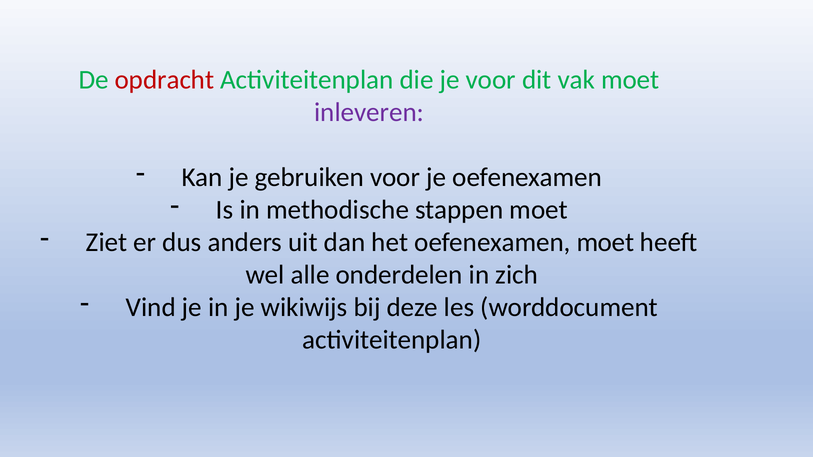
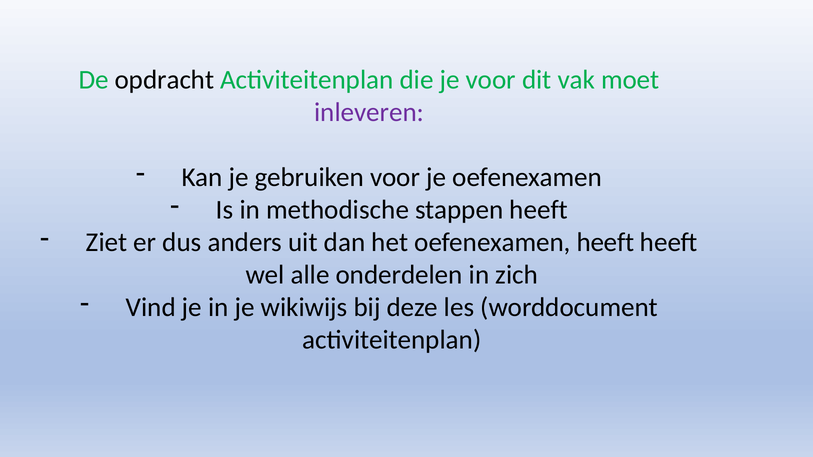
opdracht colour: red -> black (164, 80)
stappen moet: moet -> heeft (539, 210)
oefenexamen moet: moet -> heeft (605, 243)
